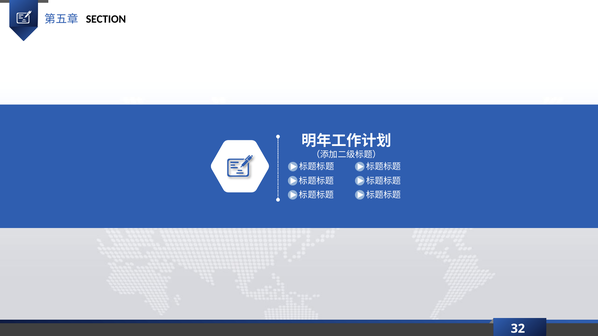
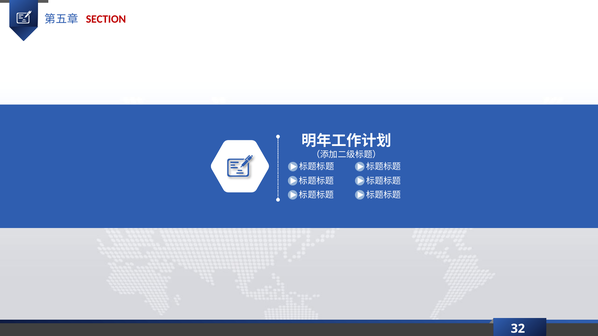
SECTION colour: black -> red (106, 19)
